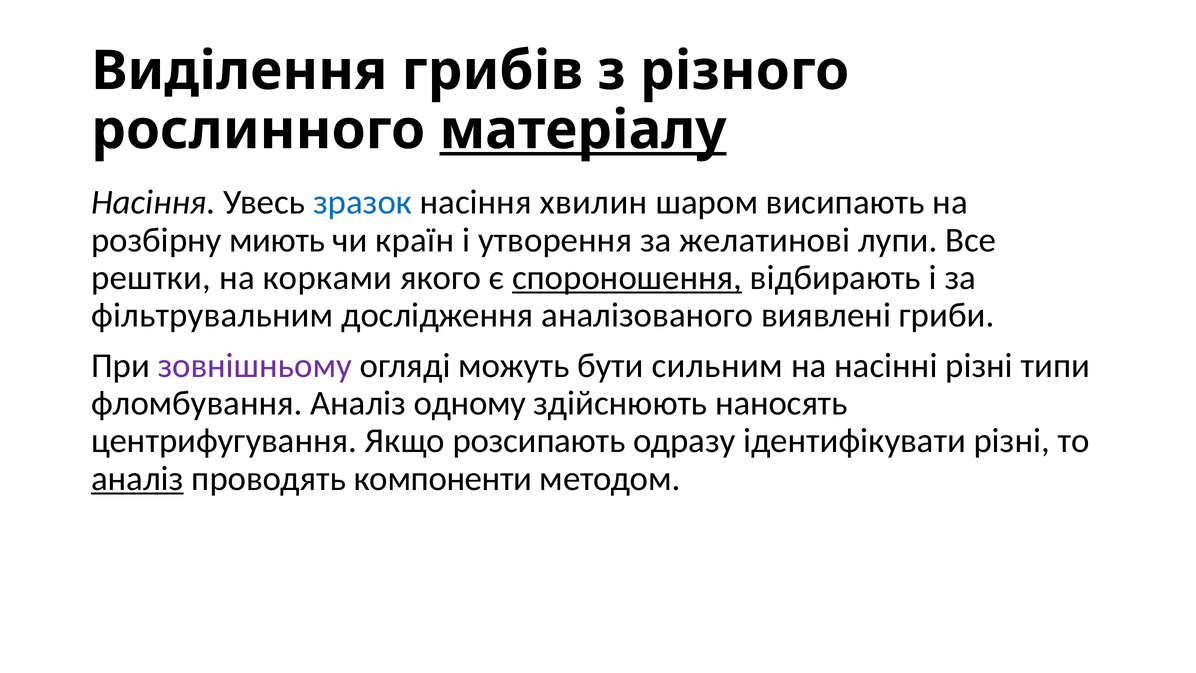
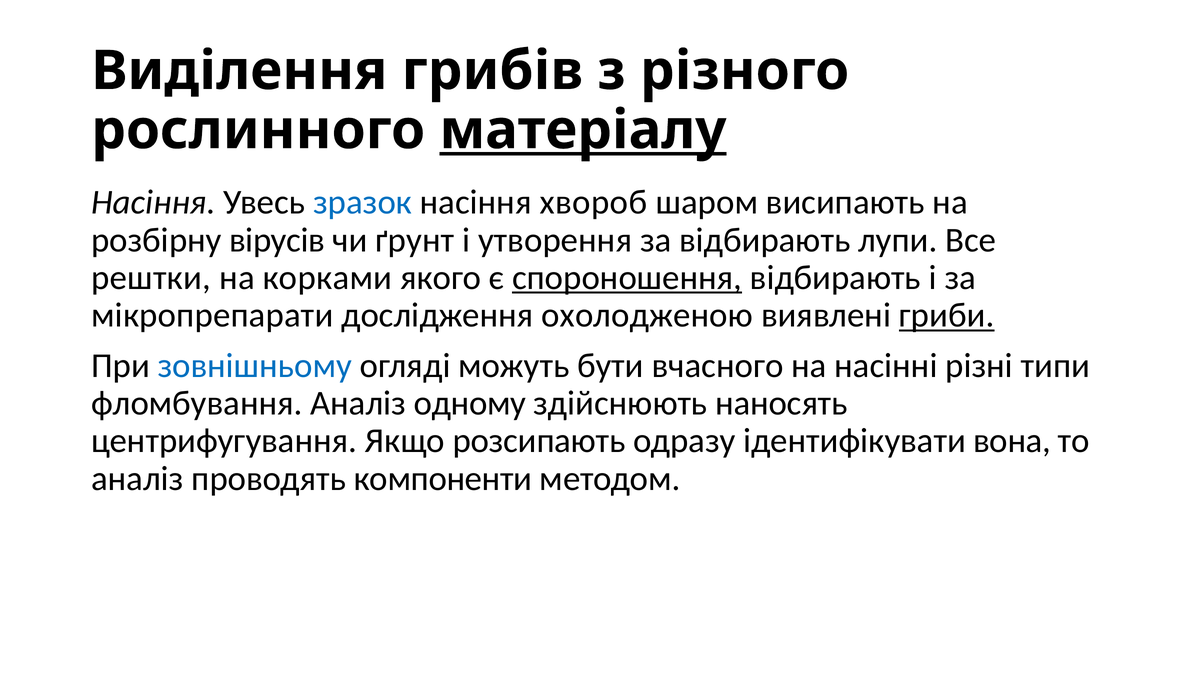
хвилин: хвилин -> хвороб (594, 202)
миють: миють -> вірусів (277, 240)
країн: країн -> ґрунт (415, 240)
за желатинові: желатинові -> відбирають (765, 240)
фільтрувальним: фільтрувальним -> мікропрепарати (212, 315)
аналізованого: аналізованого -> охолодженою (647, 315)
гриби underline: none -> present (947, 315)
зовнішньому colour: purple -> blue (255, 365)
сильним: сильним -> вчасного (718, 365)
ідентифікувати різні: різні -> вона (1012, 441)
аналіз underline: present -> none (137, 478)
